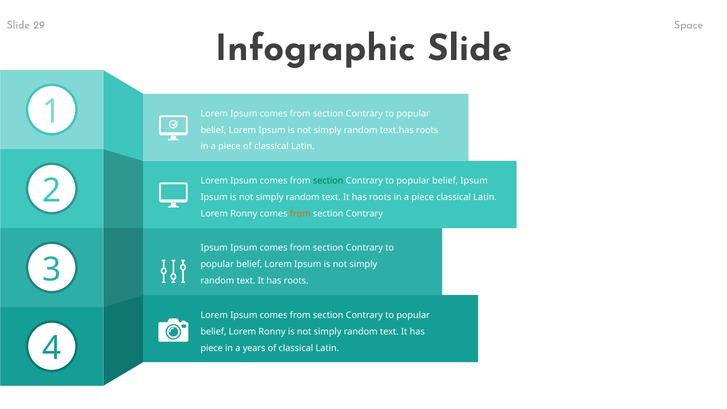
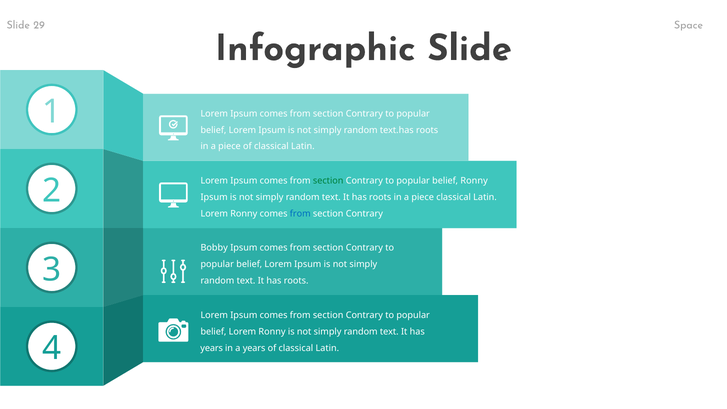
belief Ipsum: Ipsum -> Ronny (474, 181)
from colour: orange -> blue (300, 214)
Ipsum: Ipsum -> Bobby (214, 248)
piece: piece -> years (212, 348)
